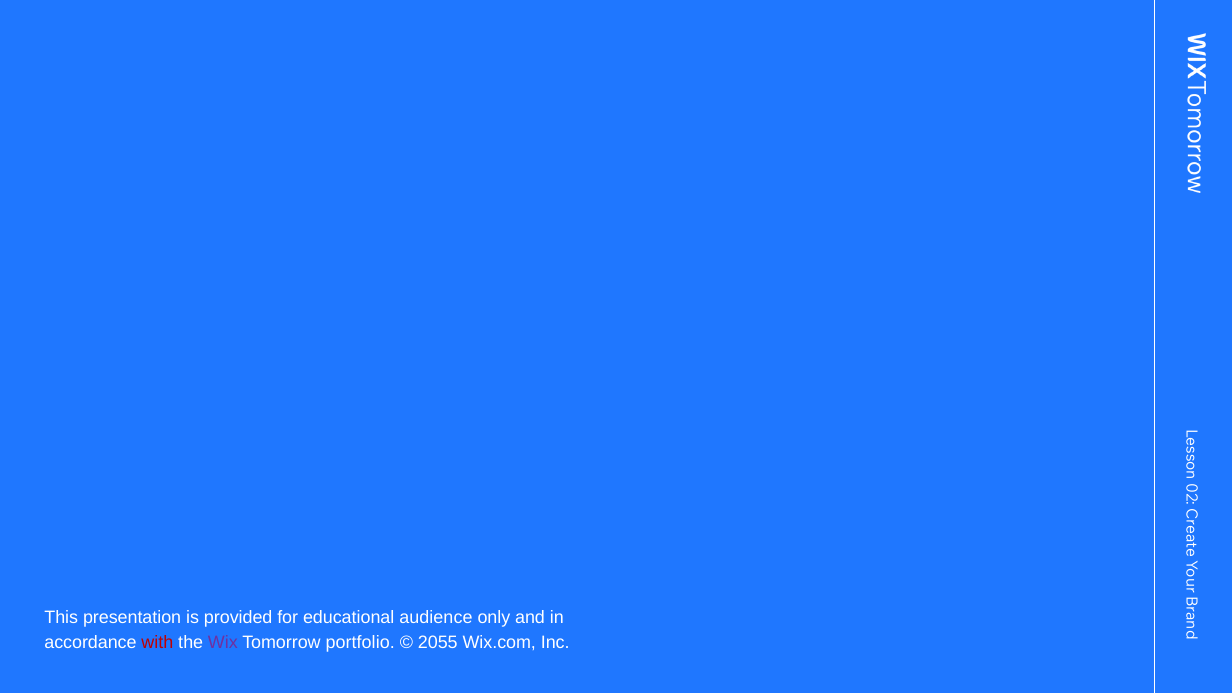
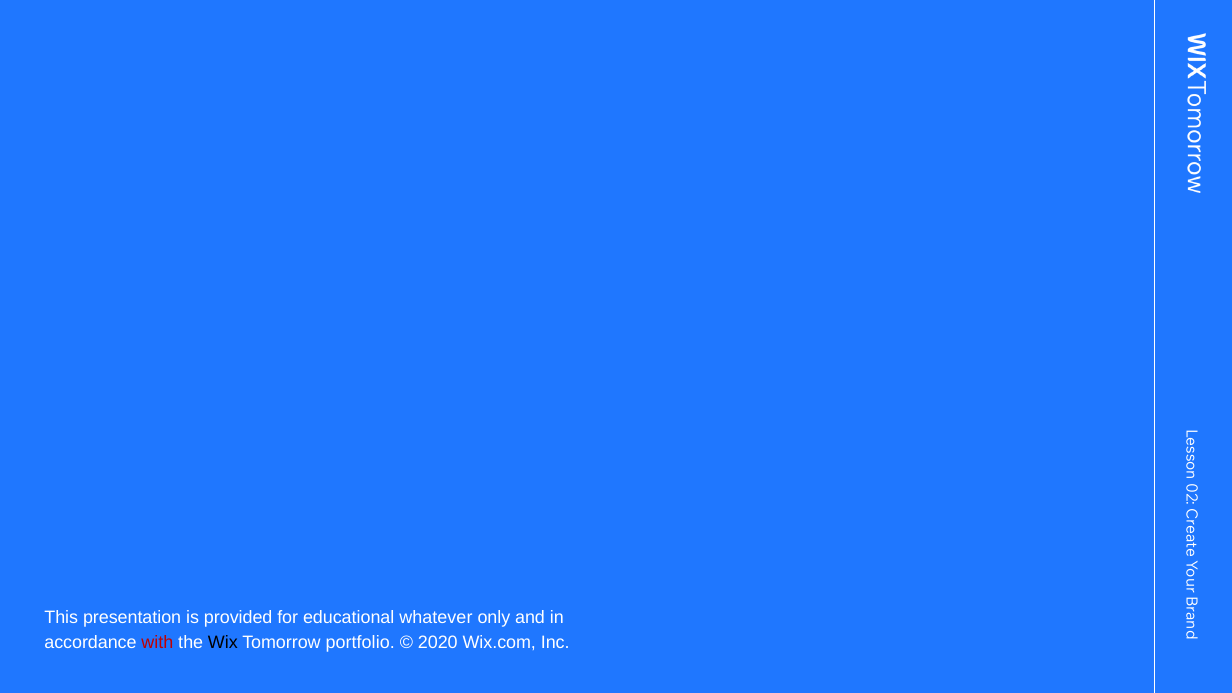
audience: audience -> whatever (436, 618)
Wix colour: purple -> black (223, 642)
2055: 2055 -> 2020 (438, 642)
